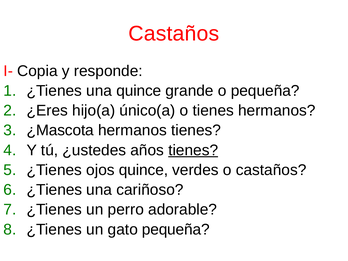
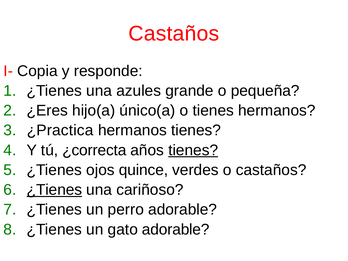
una quince: quince -> azules (139, 91)
¿Mascota: ¿Mascota -> ¿Practica (60, 130)
¿ustedes: ¿ustedes -> ¿correcta (94, 150)
¿Tienes underline: none -> present (54, 190)
gato pequeña: pequeña -> adorable (176, 229)
